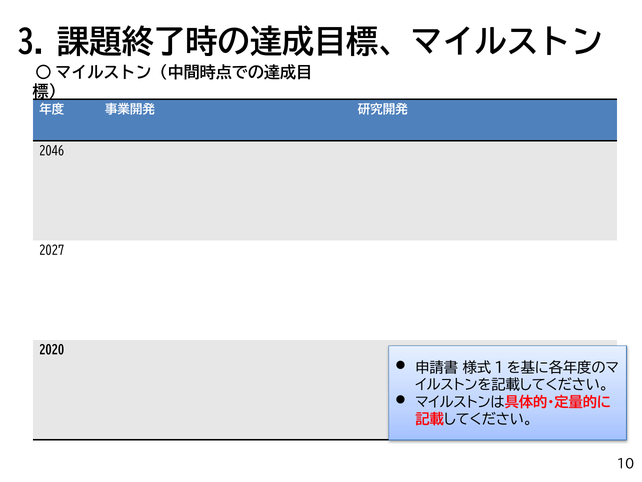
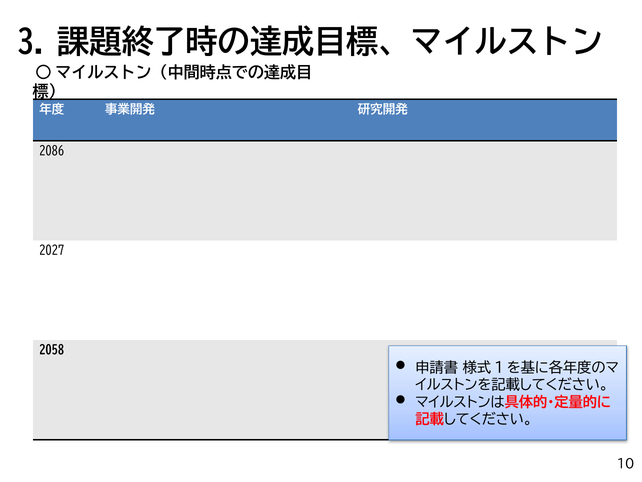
2046: 2046 -> 2086 (52, 151)
2020: 2020 -> 2058 (52, 350)
